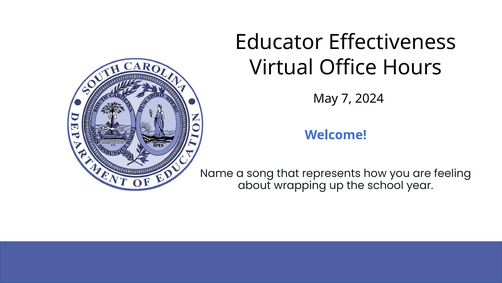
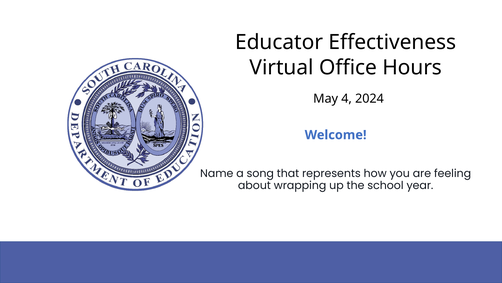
7: 7 -> 4 (347, 99)
